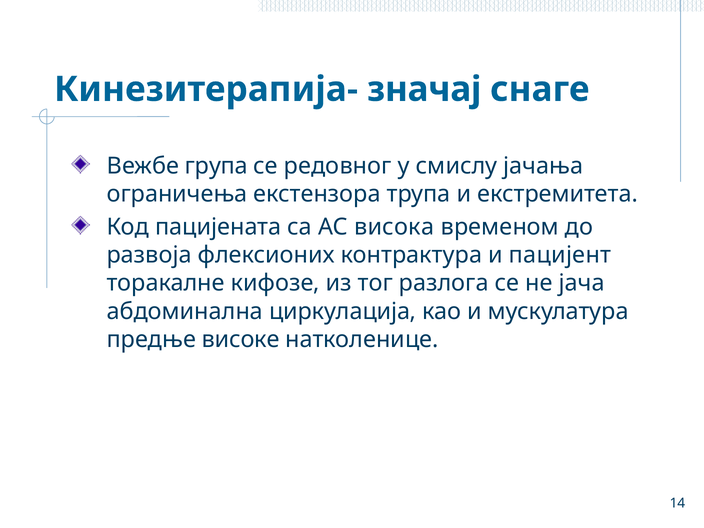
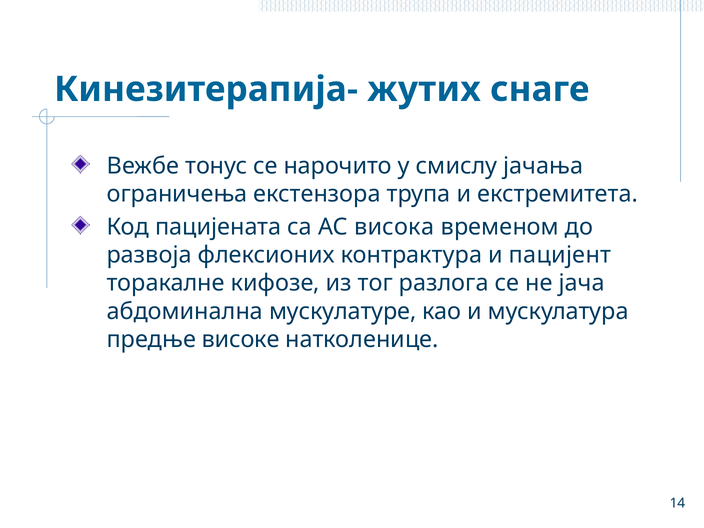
значај: значај -> жутих (424, 89)
група: група -> тонус (216, 166)
редовног: редовног -> нарочито (338, 166)
циркулација: циркулација -> мускулатуре (343, 311)
